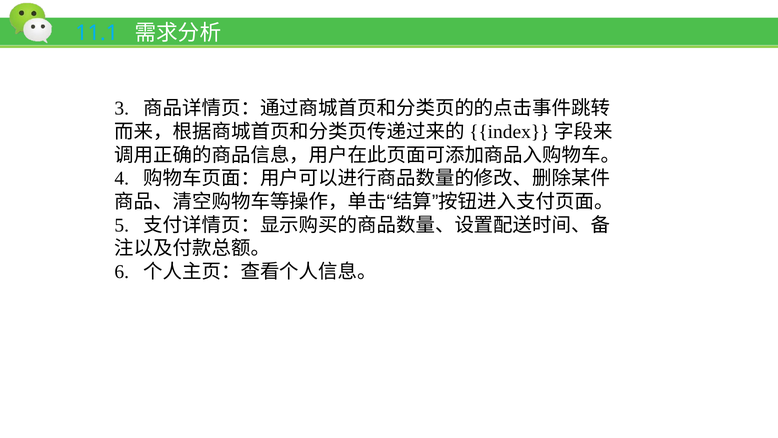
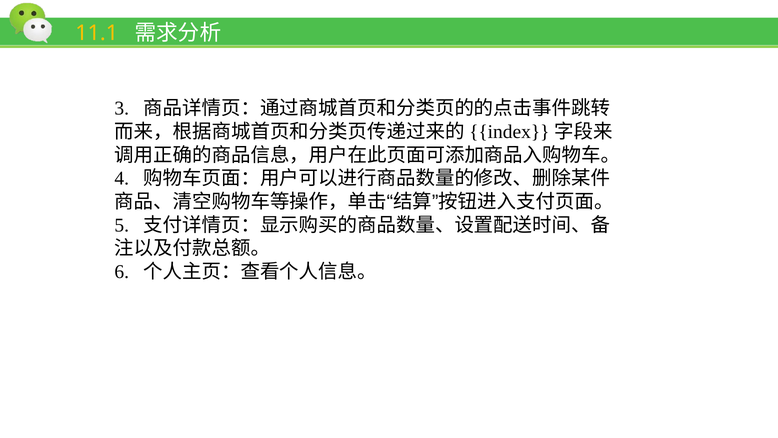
11.1 colour: light blue -> yellow (97, 33)
